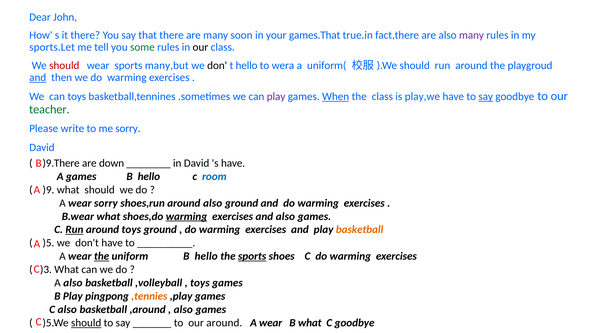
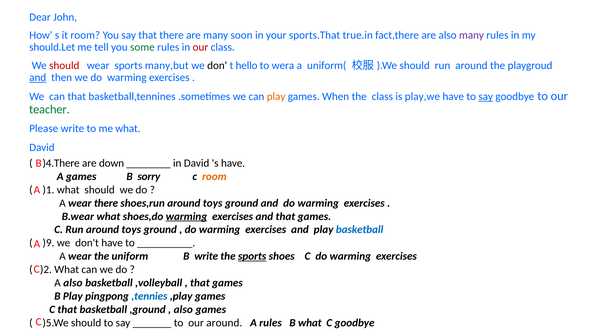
it there: there -> room (85, 35)
games.That: games.That -> sports.That (315, 35)
sports.Let: sports.Let -> should.Let (52, 47)
our colour: black -> red (200, 47)
can toys: toys -> that (77, 97)
play colour: purple -> orange (276, 97)
When underline: present -> none (336, 97)
me sorry: sorry -> what (128, 128)
)9.There: )9.There -> )4.There (61, 163)
games B hello: hello -> sorry (149, 176)
room colour: blue -> orange (214, 176)
)9: )9 -> )1 (48, 190)
wear sorry: sorry -> there (106, 203)
shoes,run around also: also -> toys (213, 203)
and also: also -> that (285, 216)
Run underline: present -> none (74, 230)
basketball colour: orange -> blue (360, 230)
)5: )5 -> )9 (48, 243)
the underline: present -> none (102, 256)
uniform B hello: hello -> write (206, 256)
)3: )3 -> )2 (46, 270)
toys: toys -> that (200, 283)
,tennies colour: orange -> blue (149, 296)
C also: also -> that (67, 310)
,around: ,around -> ,ground (148, 310)
should underline: present -> none (86, 323)
wear: wear -> rules (271, 323)
